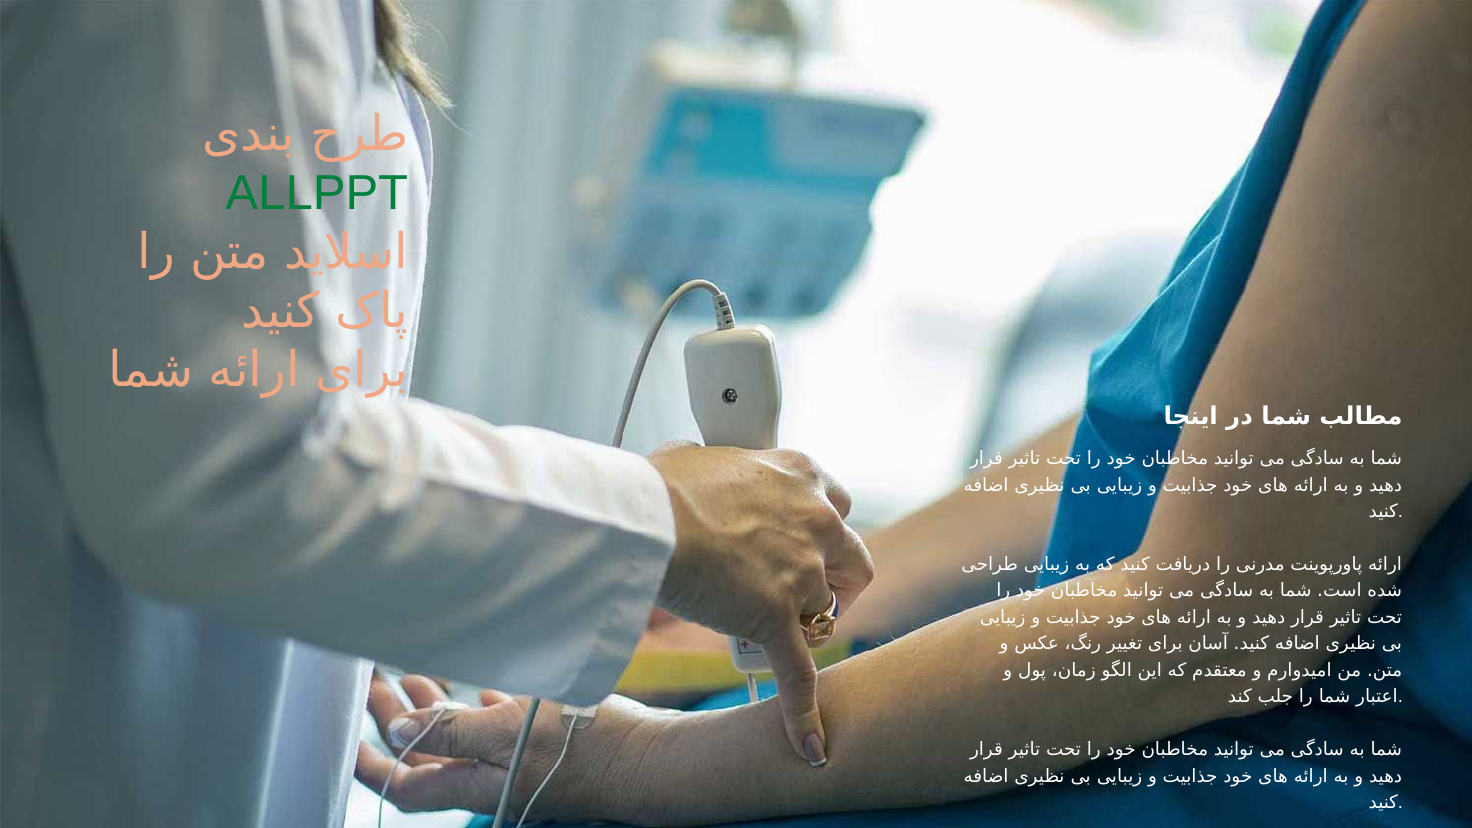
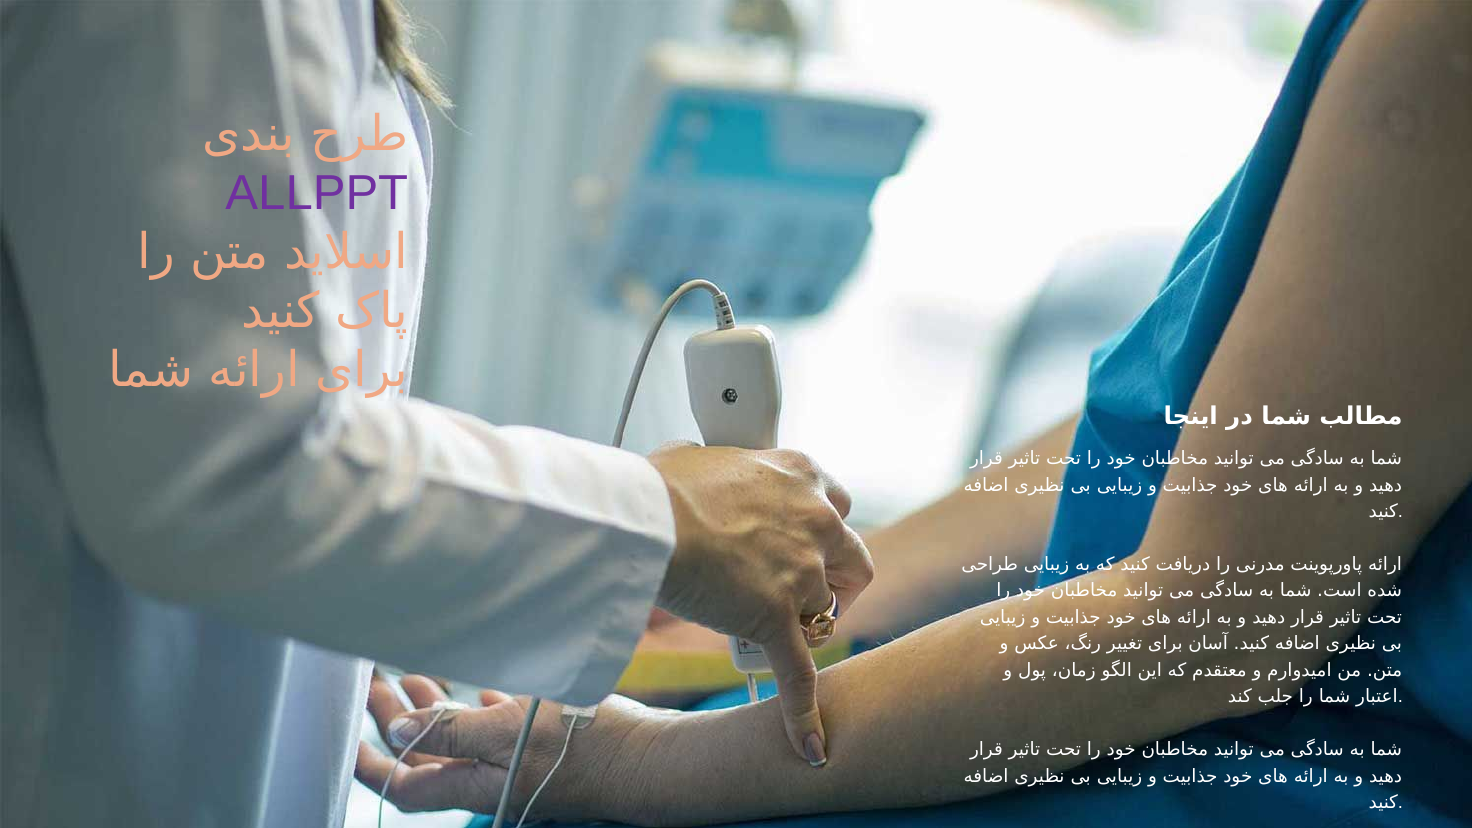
ALLPPT colour: green -> purple (317, 193)
